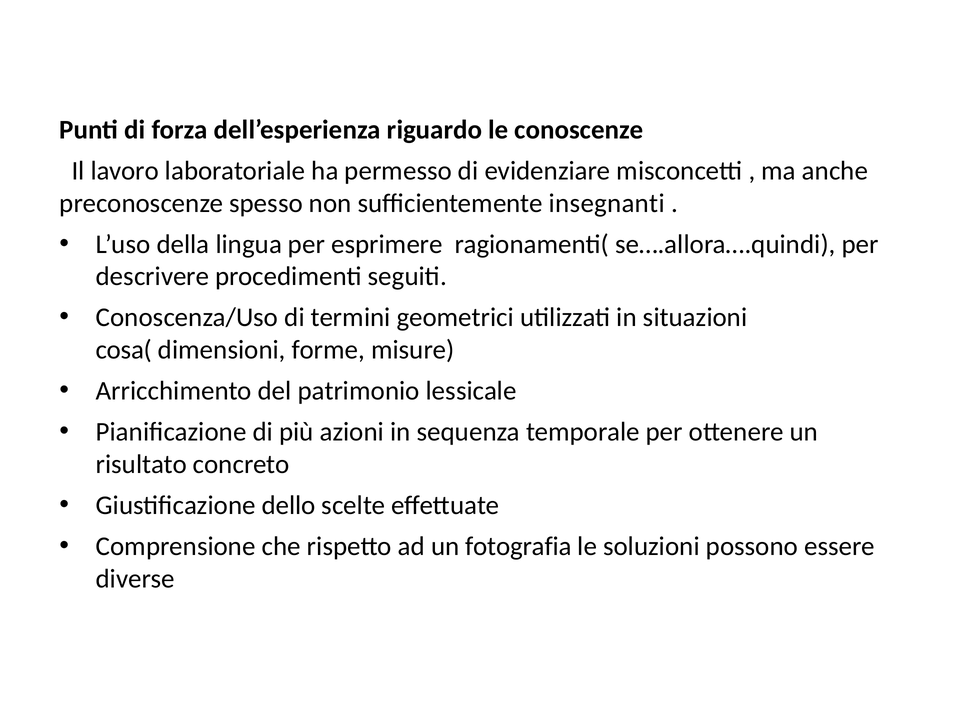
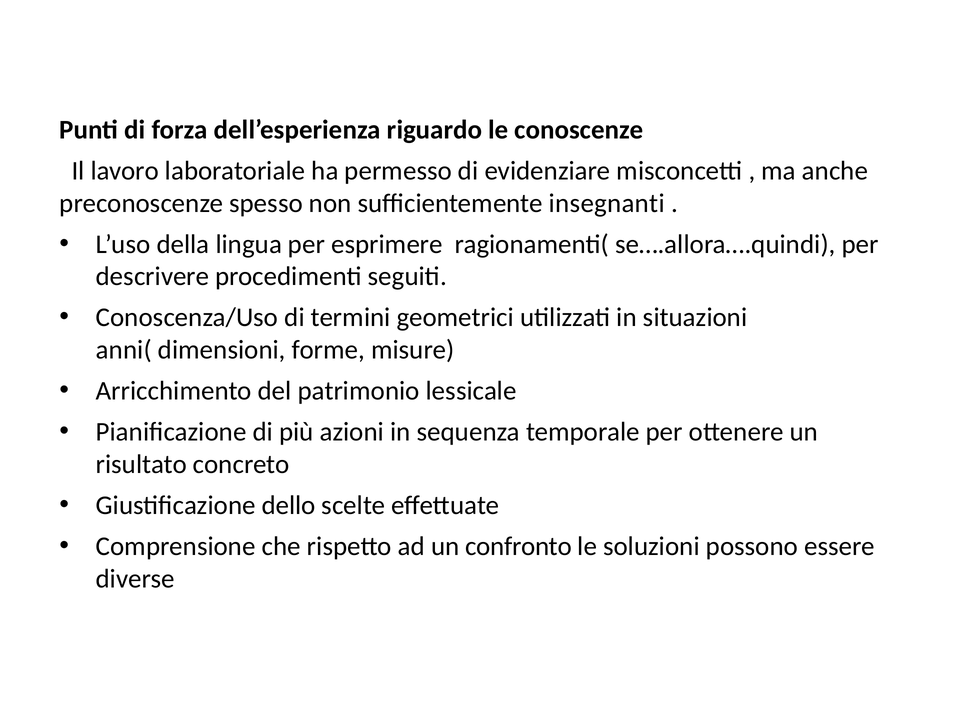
cosa(: cosa( -> anni( (124, 350)
fotografia: fotografia -> confronto (519, 547)
